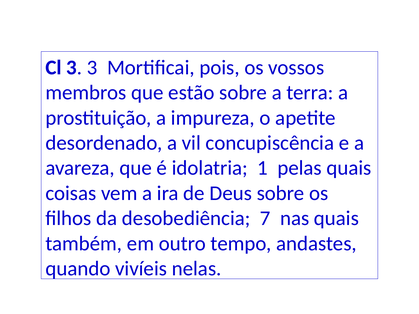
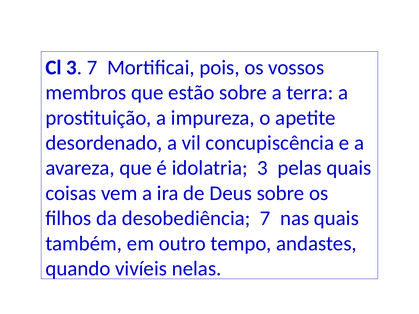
3 3: 3 -> 7 (92, 68)
idolatria 1: 1 -> 3 (263, 168)
